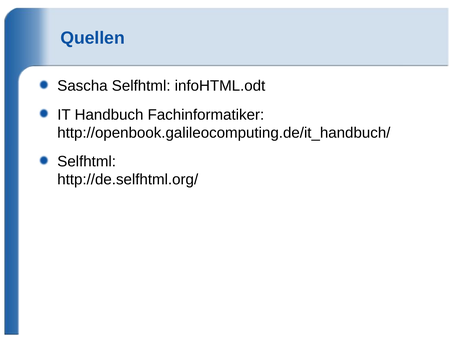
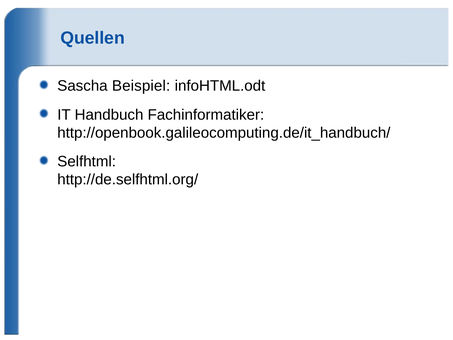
Sascha Selfhtml: Selfhtml -> Beispiel (141, 86)
